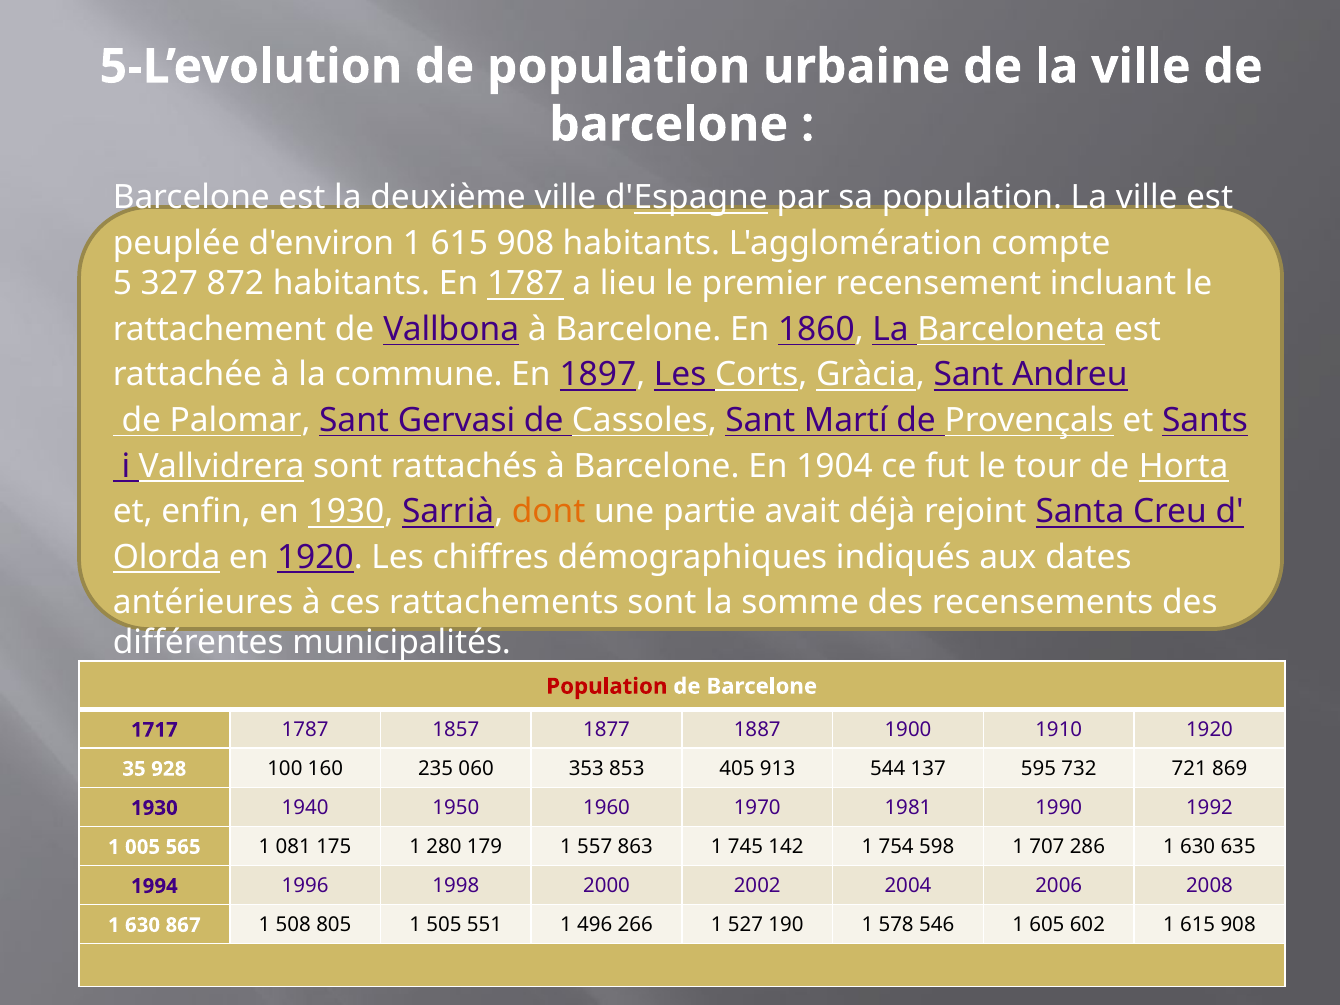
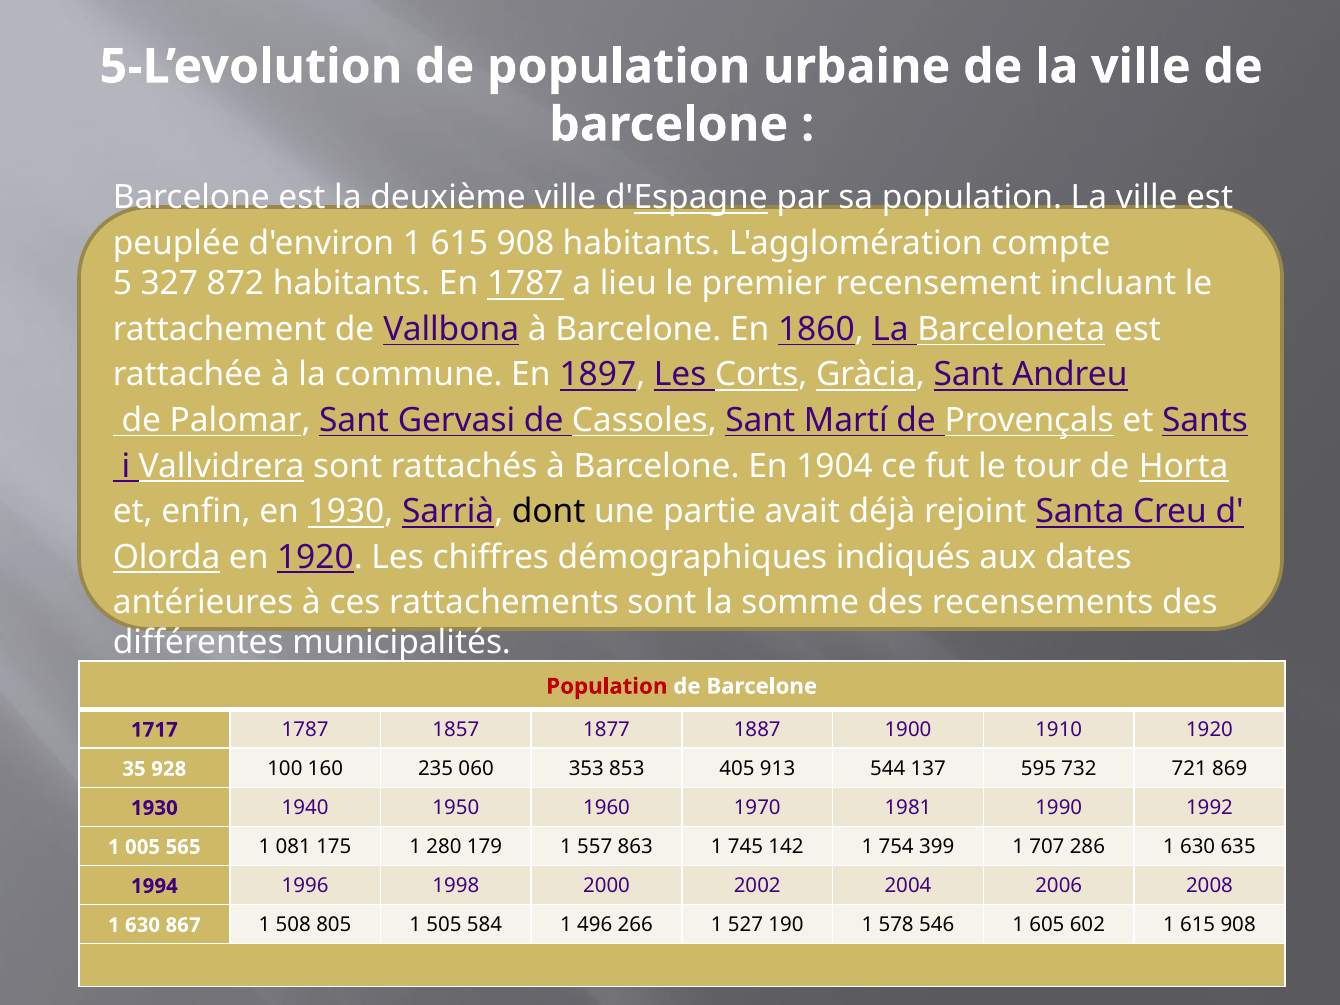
dont colour: orange -> black (549, 512)
598: 598 -> 399 (937, 847)
551: 551 -> 584 (485, 925)
